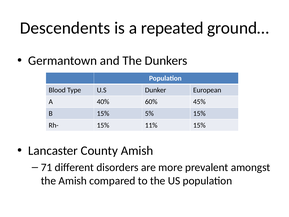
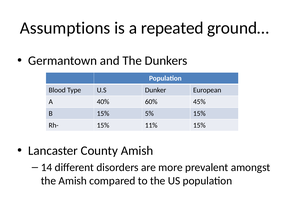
Descendents: Descendents -> Assumptions (65, 28)
71: 71 -> 14 (47, 167)
